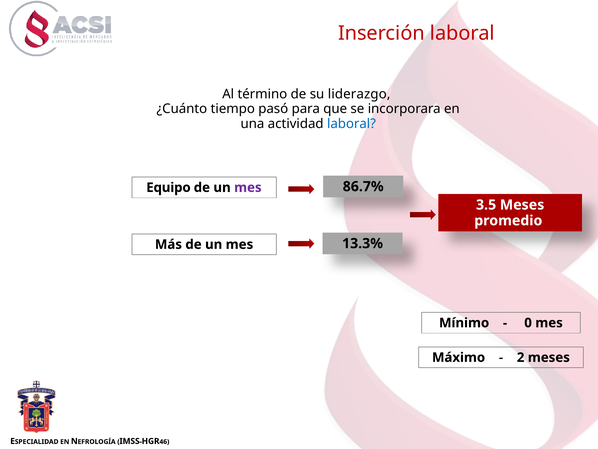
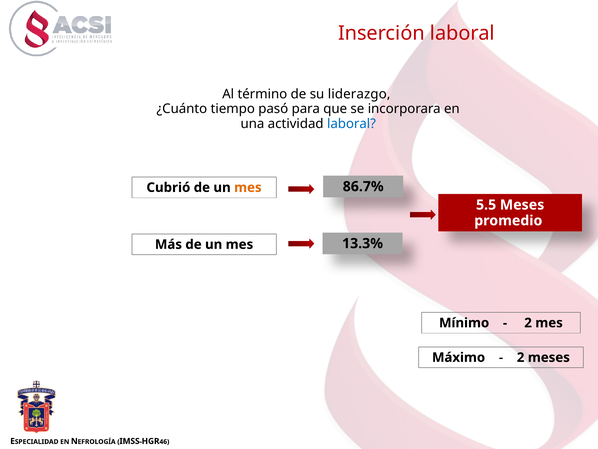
Equipo: Equipo -> Cubrió (168, 187)
mes colour: purple -> orange (248, 187)
3.5: 3.5 -> 5.5 (486, 205)
0: 0 -> 2 (528, 323)
